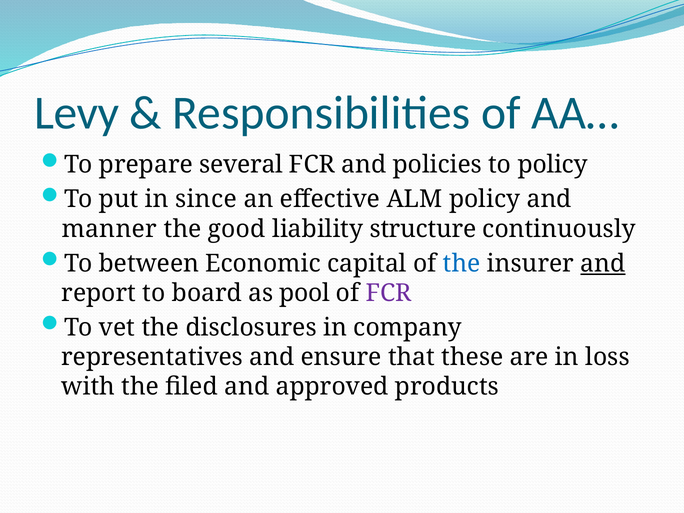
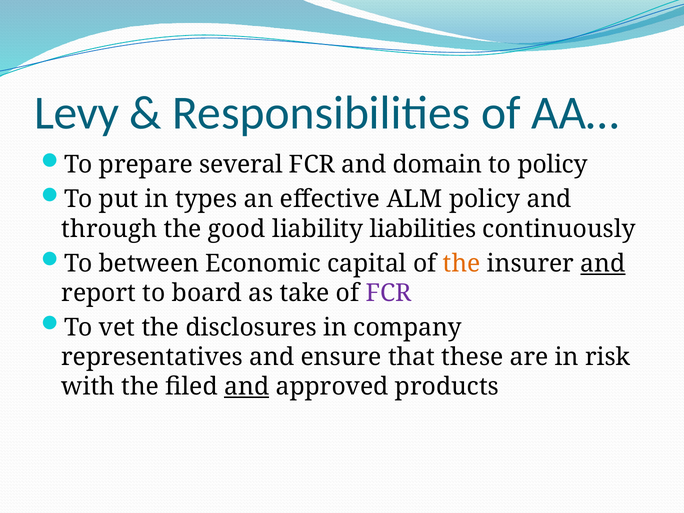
policies: policies -> domain (437, 165)
since: since -> types (206, 199)
manner: manner -> through (109, 229)
structure: structure -> liabilities (423, 229)
the colour: blue -> orange (462, 263)
pool: pool -> take (305, 293)
loss: loss -> risk (608, 357)
and underline: none -> present (247, 387)
